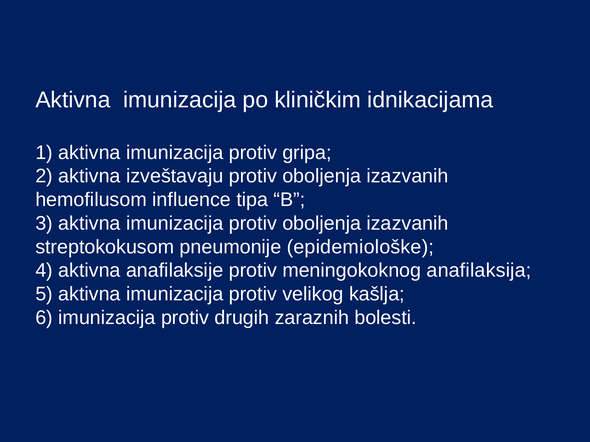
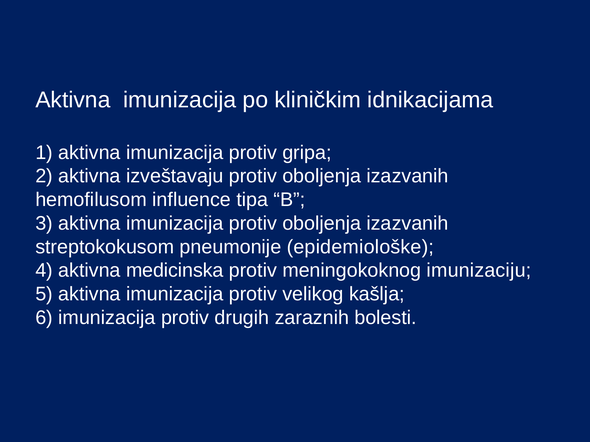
anafilaksije: anafilaksije -> medicinska (175, 271)
anafilaksija: anafilaksija -> imunizaciju (479, 271)
